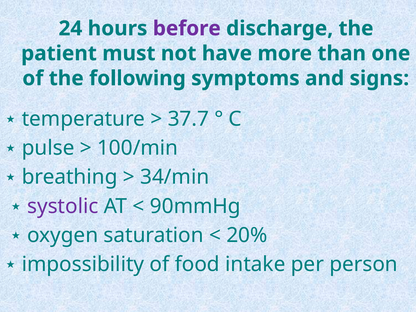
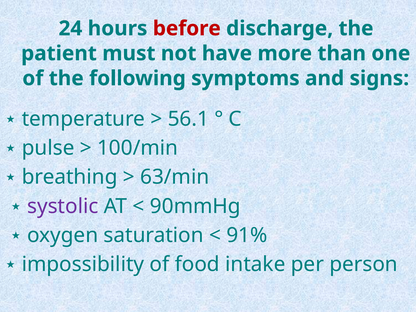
before colour: purple -> red (187, 28)
37.7: 37.7 -> 56.1 (188, 119)
34/min: 34/min -> 63/min (175, 177)
20%: 20% -> 91% (247, 235)
